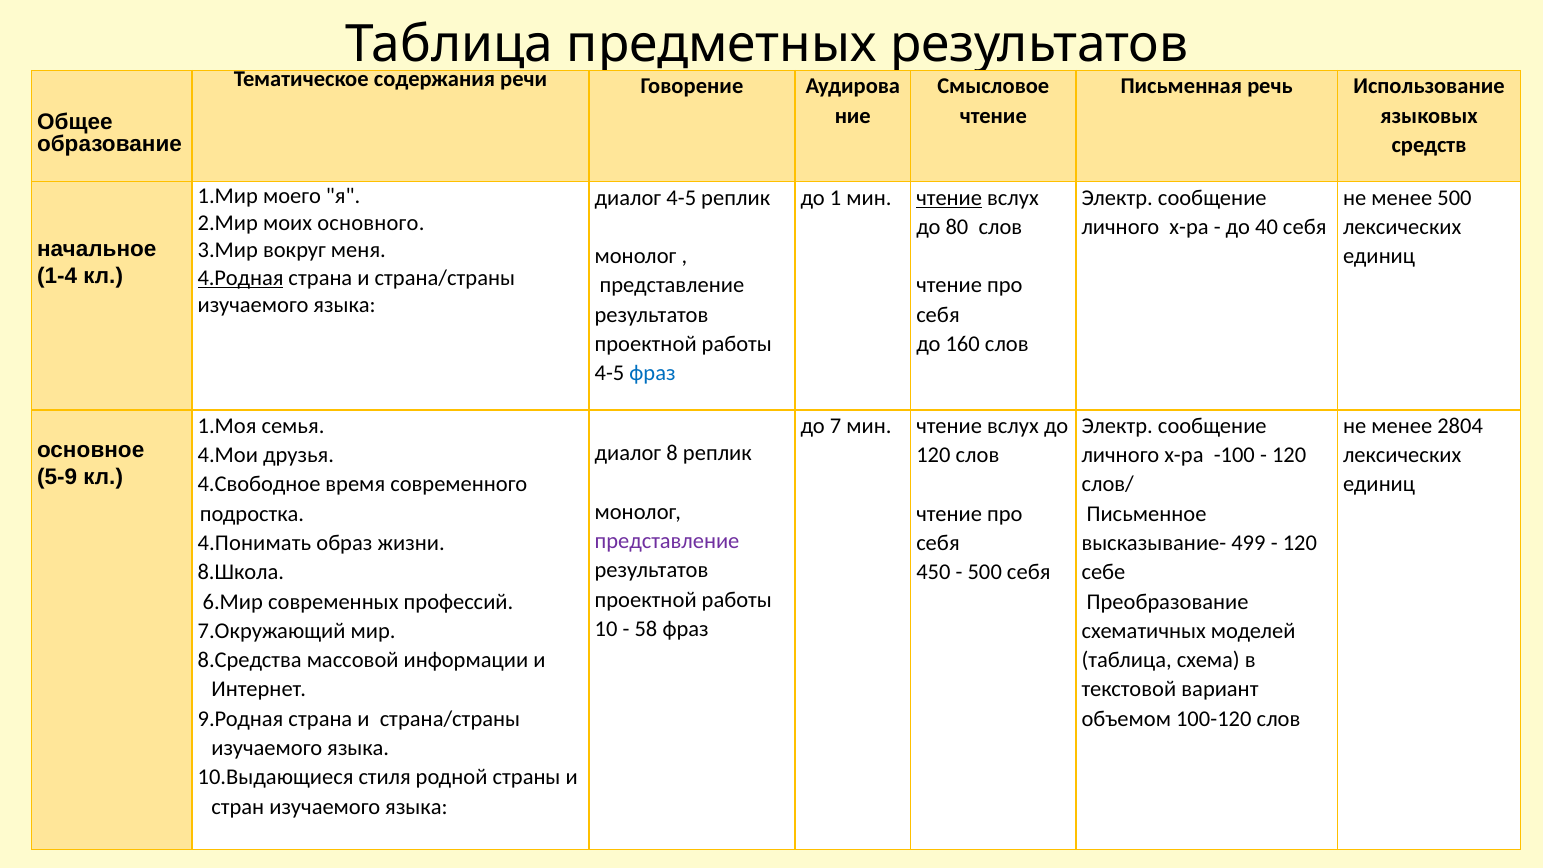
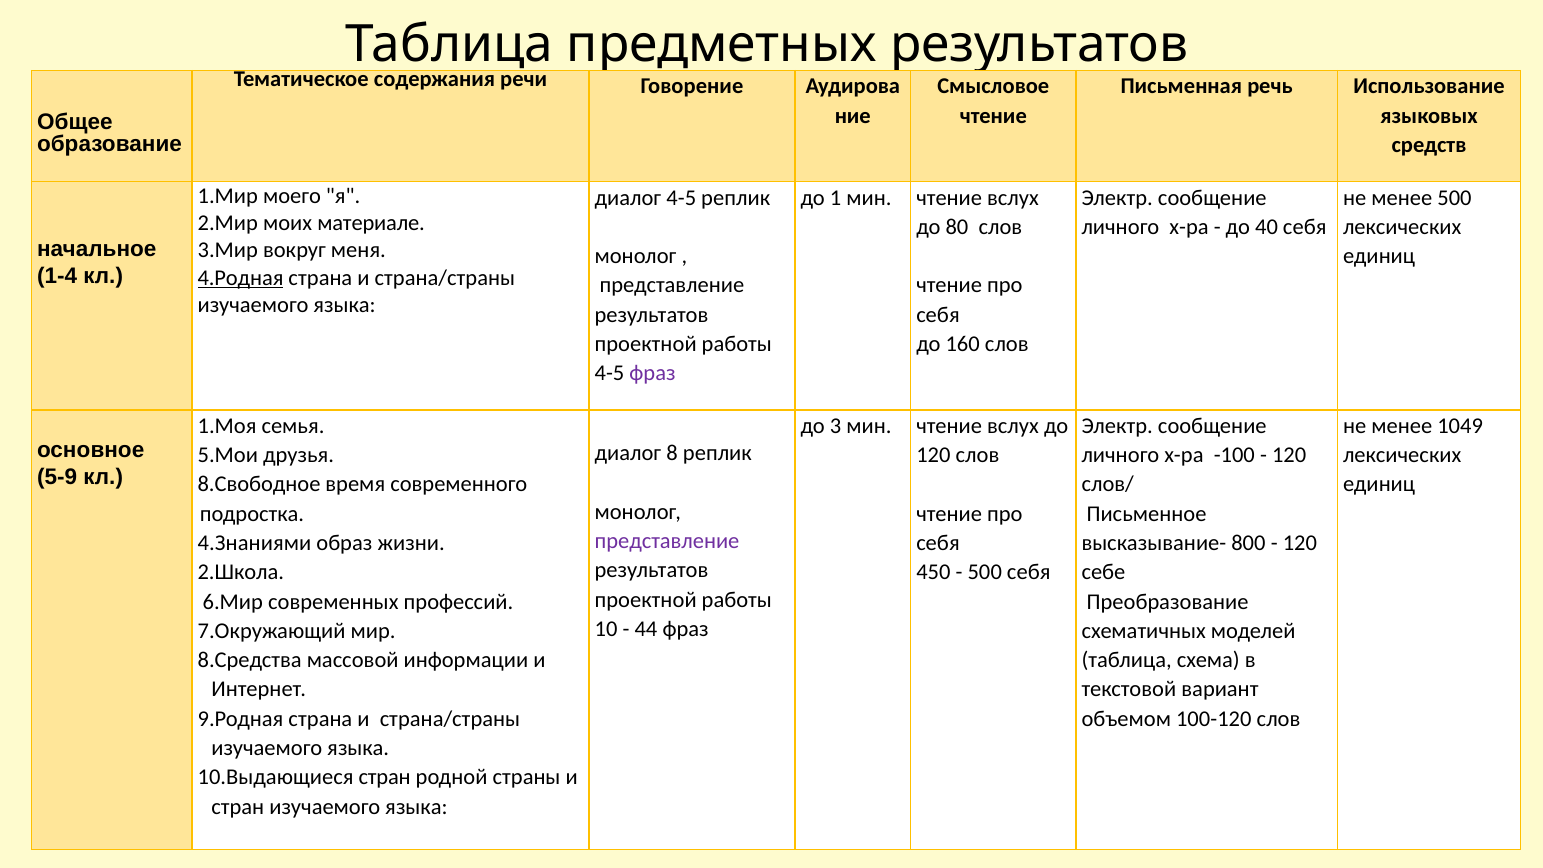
чтение underline: present -> none (949, 198)
основного: основного -> материале (371, 223)
фраз colour: blue -> purple (653, 373)
7: 7 -> 3 (836, 426)
2804: 2804 -> 1049 (1460, 426)
4.Мои: 4.Мои -> 5.Мои (228, 455)
4.Свободное: 4.Свободное -> 8.Свободное (259, 484)
4.Понимать: 4.Понимать -> 4.Знаниями (254, 543)
499: 499 -> 800 (1248, 543)
8.Школа: 8.Школа -> 2.Школа (241, 572)
58: 58 -> 44 (646, 629)
10.Выдающиеся стиля: стиля -> стран (385, 777)
